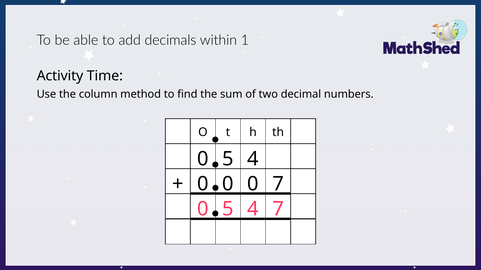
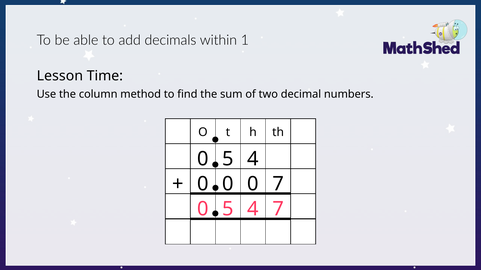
Activity: Activity -> Lesson (60, 76)
